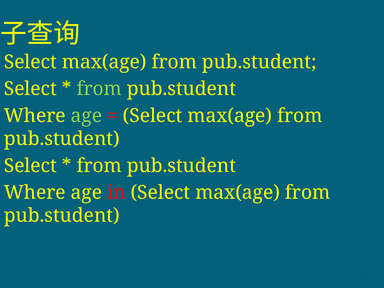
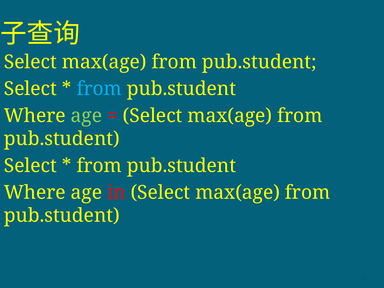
from colour: light green -> light blue (99, 89)
